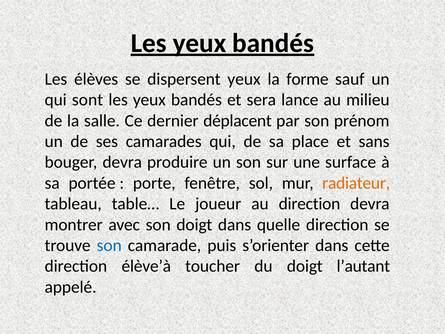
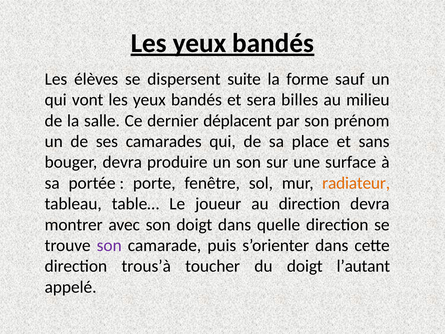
dispersent yeux: yeux -> suite (244, 79)
sont: sont -> vont (88, 100)
lance: lance -> billes (300, 100)
son colour: blue -> purple (109, 245)
élève’à: élève’à -> trous’à (146, 266)
